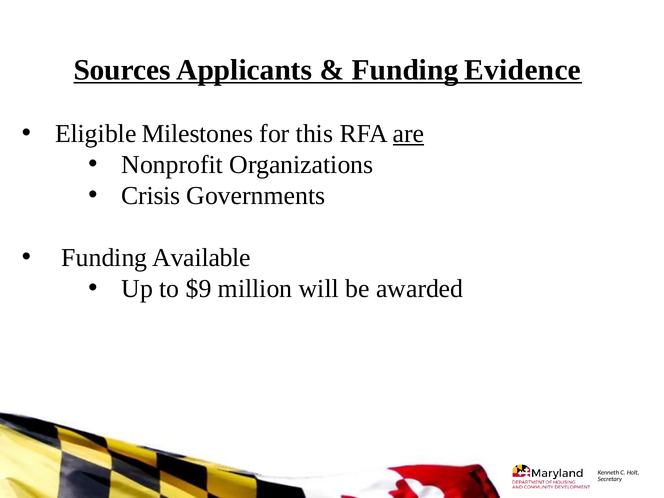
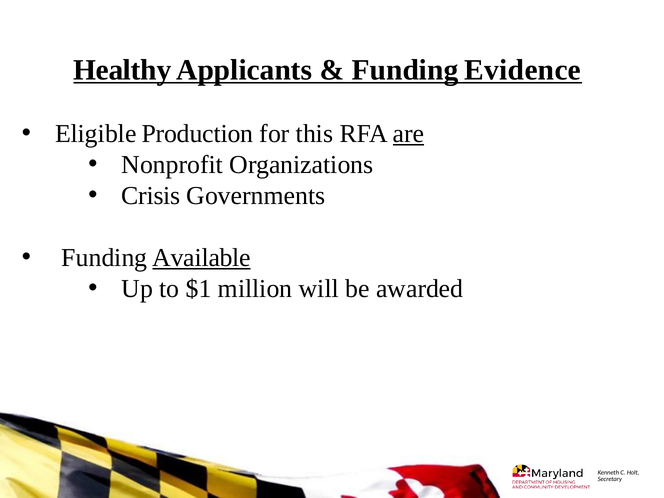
Sources: Sources -> Healthy (122, 70)
Milestones: Milestones -> Production (197, 134)
Available underline: none -> present (202, 258)
$9: $9 -> $1 (199, 289)
